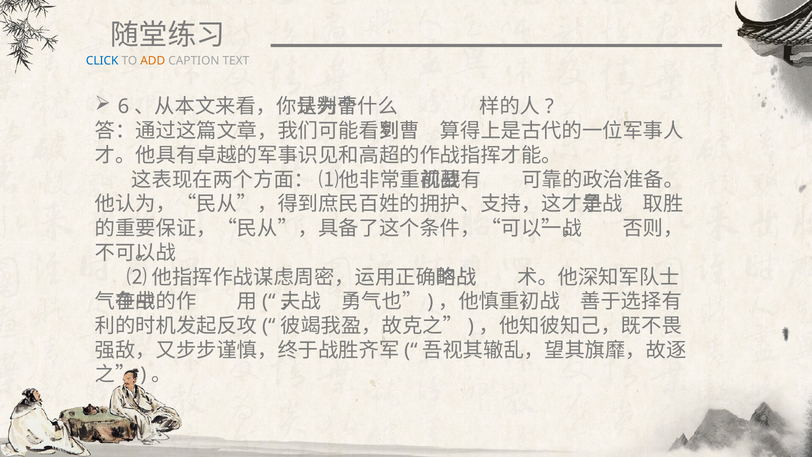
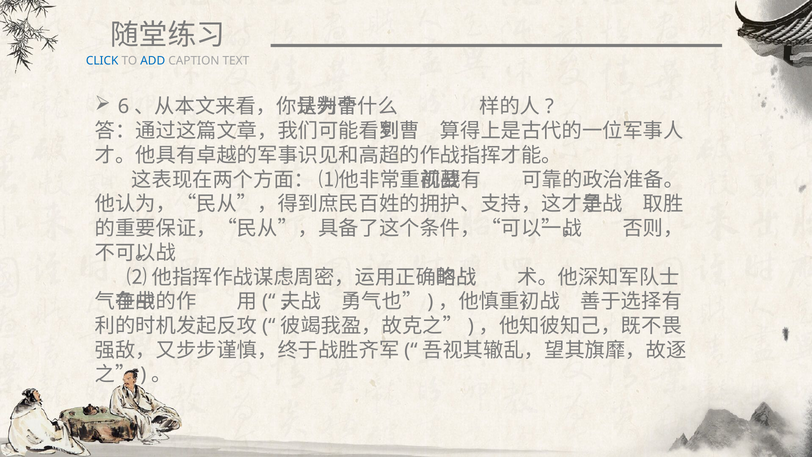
ADD colour: orange -> blue (153, 61)
